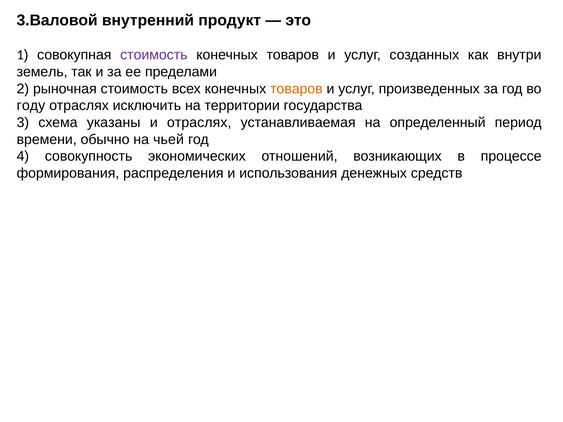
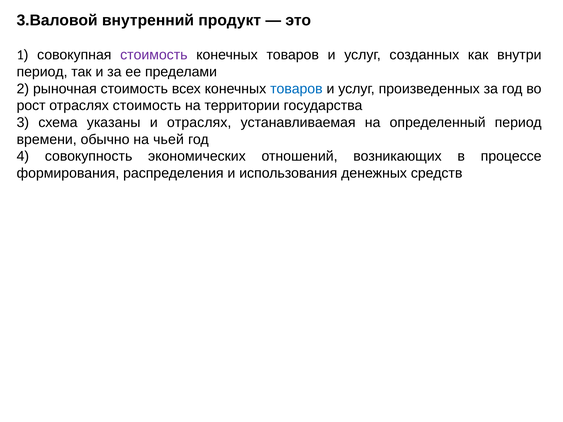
земель: земель -> период (42, 72)
товаров colour: orange -> blue (296, 89)
году: году -> рост (31, 106)
отраслях исключить: исключить -> стоимость (147, 106)
